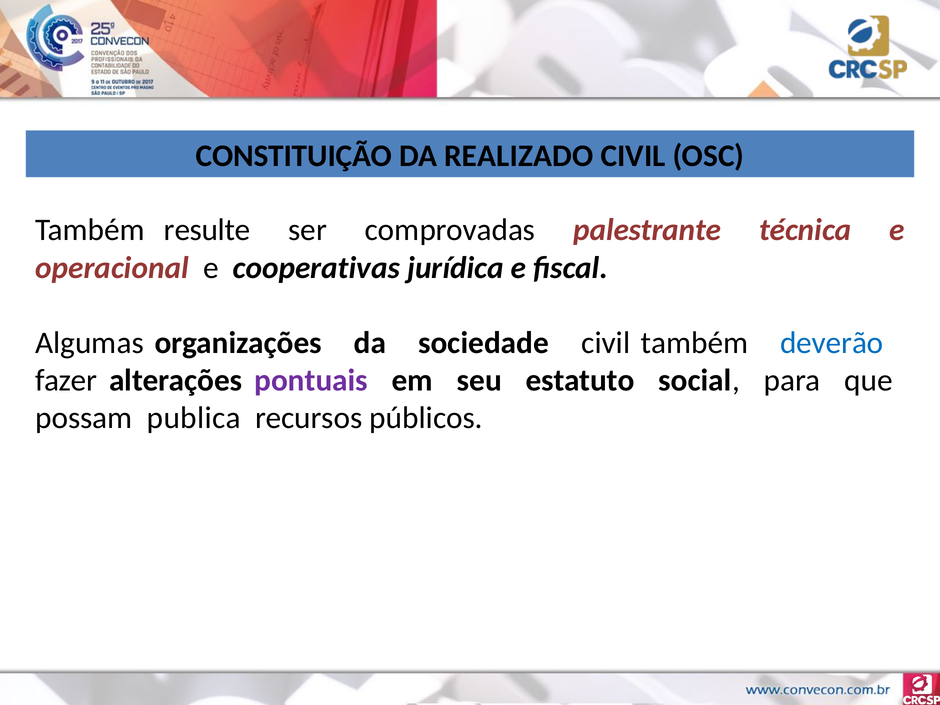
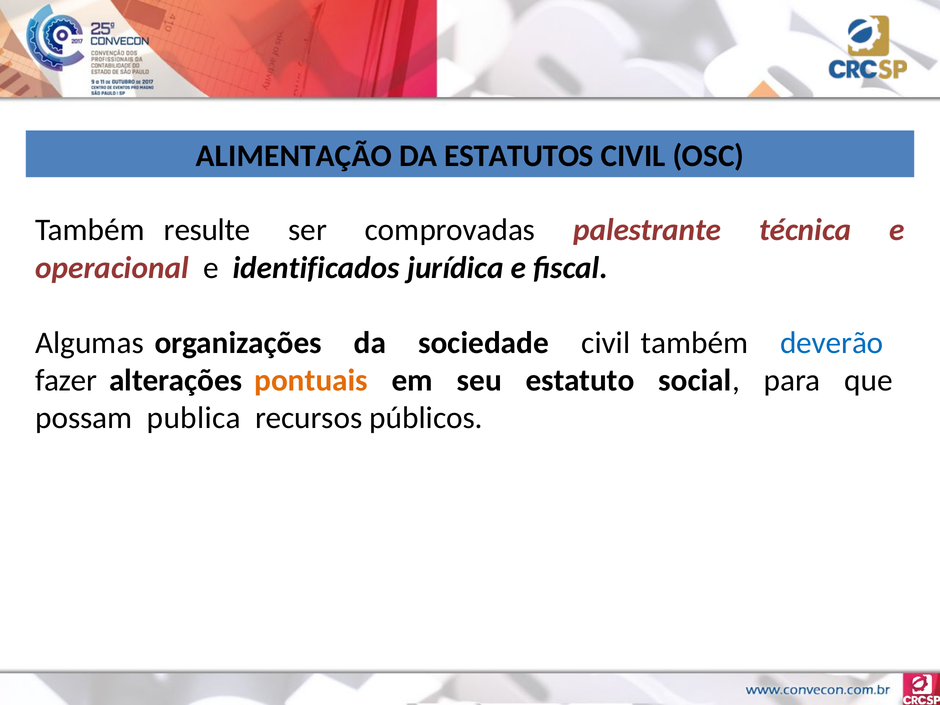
CONSTITUIÇÃO: CONSTITUIÇÃO -> ALIMENTAÇÃO (294, 156)
REALIZADO: REALIZADO -> ESTATUTOS (519, 156)
cooperativas: cooperativas -> identificados (316, 268)
pontuais colour: purple -> orange (311, 380)
